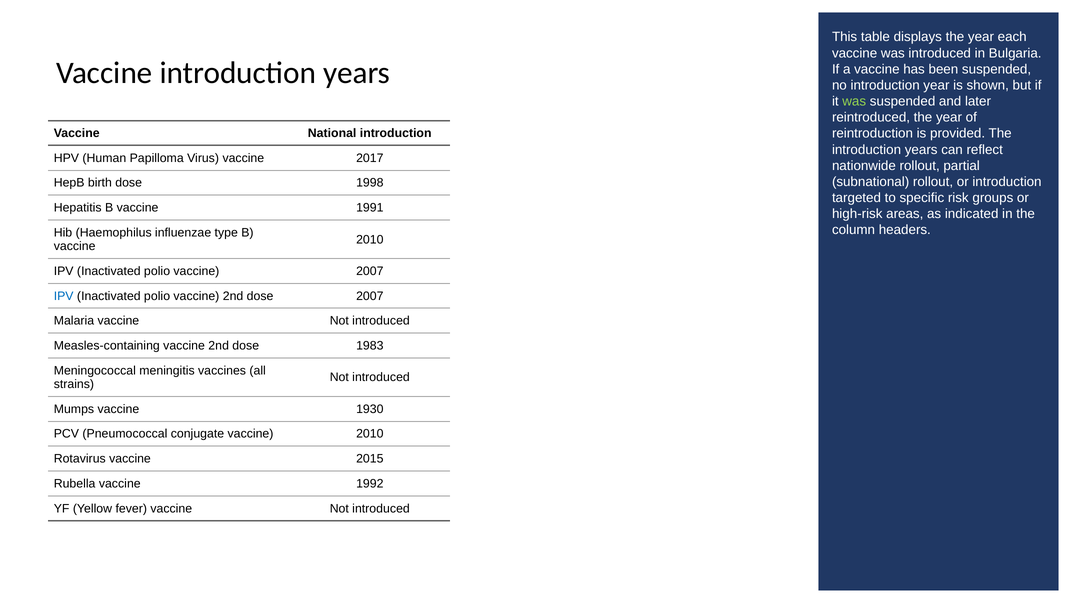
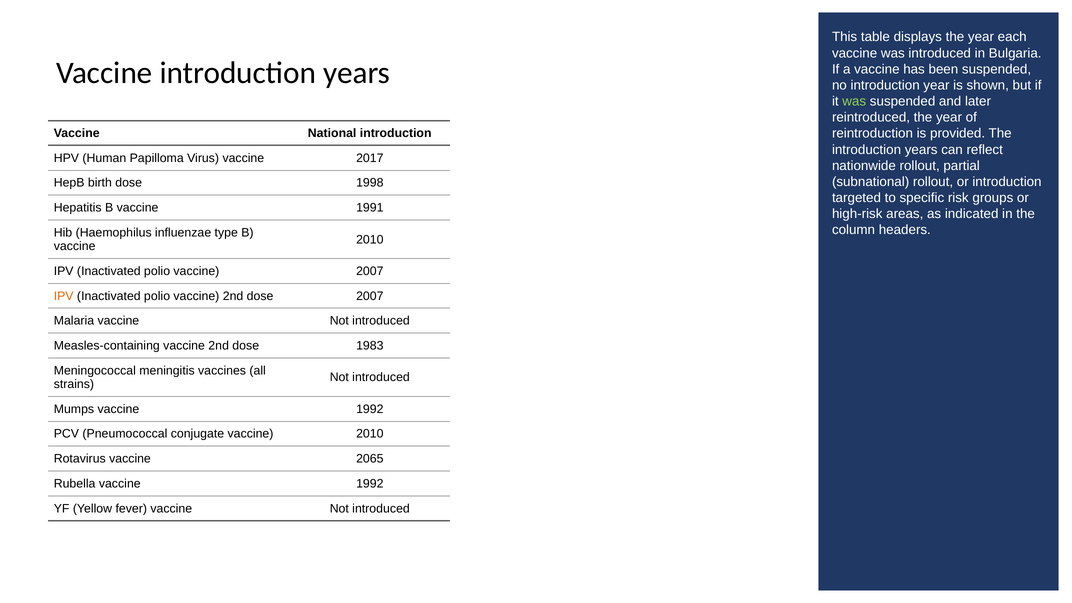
IPV colour: blue -> orange (64, 296)
Mumps vaccine 1930: 1930 -> 1992 (370, 409)
2015: 2015 -> 2065 (370, 459)
